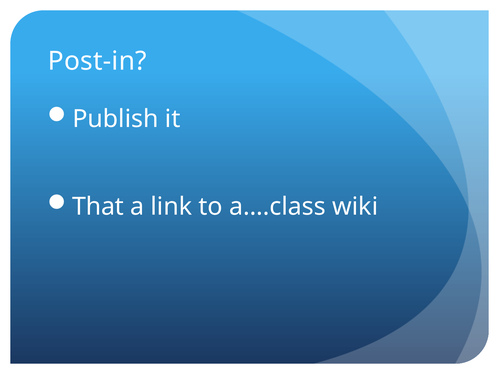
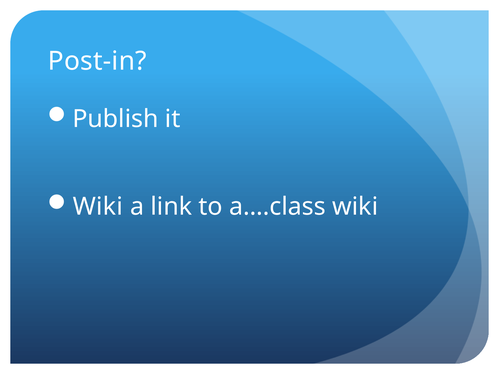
That: That -> Wiki (98, 207)
